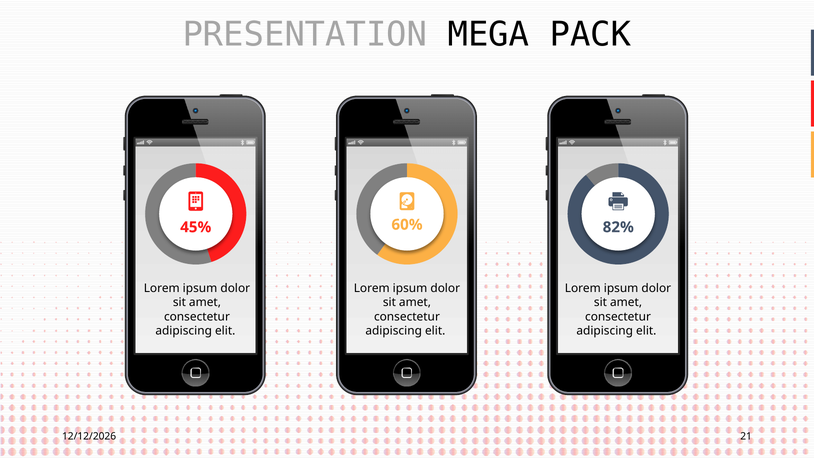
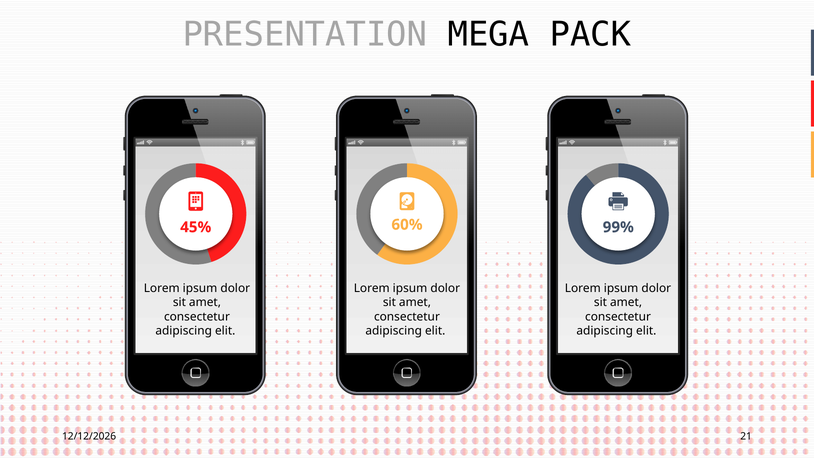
82%: 82% -> 99% (618, 227)
